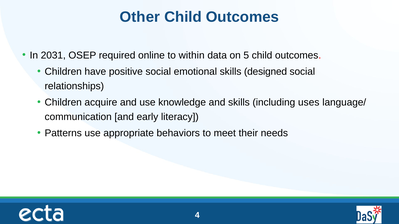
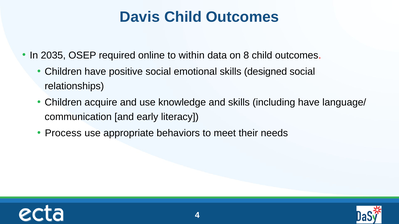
Other: Other -> Davis (140, 17)
2031: 2031 -> 2035 (53, 55)
5: 5 -> 8 (246, 55)
including uses: uses -> have (309, 103)
Patterns: Patterns -> Process (63, 133)
